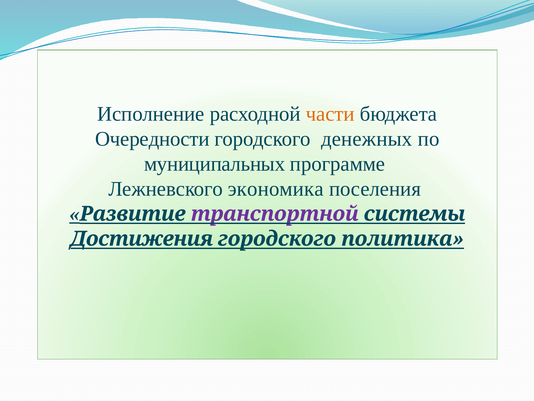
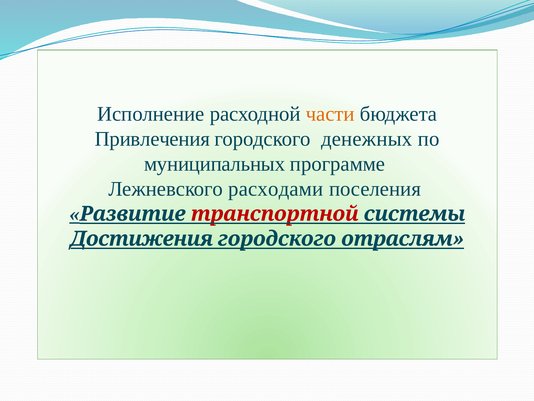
Очередности: Очередности -> Привлечения (152, 139)
экономика: экономика -> расходами (276, 189)
транспортной colour: purple -> red (275, 214)
политика: политика -> отраслям (403, 238)
